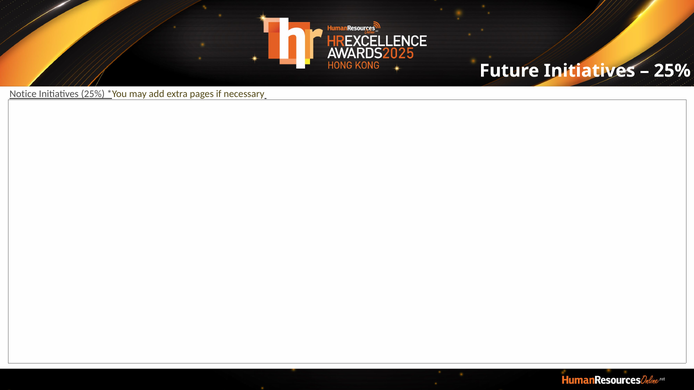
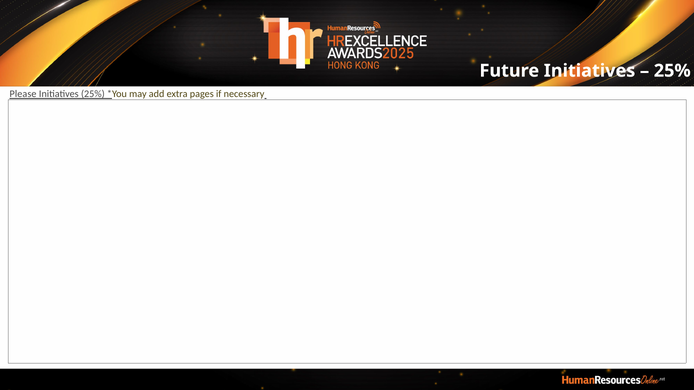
Notice: Notice -> Please (23, 94)
